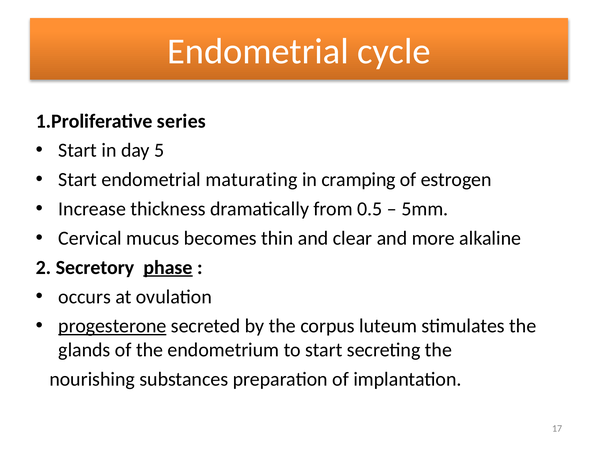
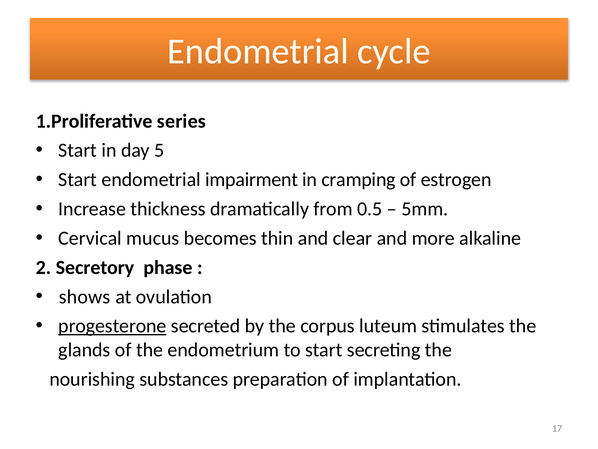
maturating: maturating -> impairment (252, 179)
phase underline: present -> none (168, 267)
occurs: occurs -> shows (84, 296)
